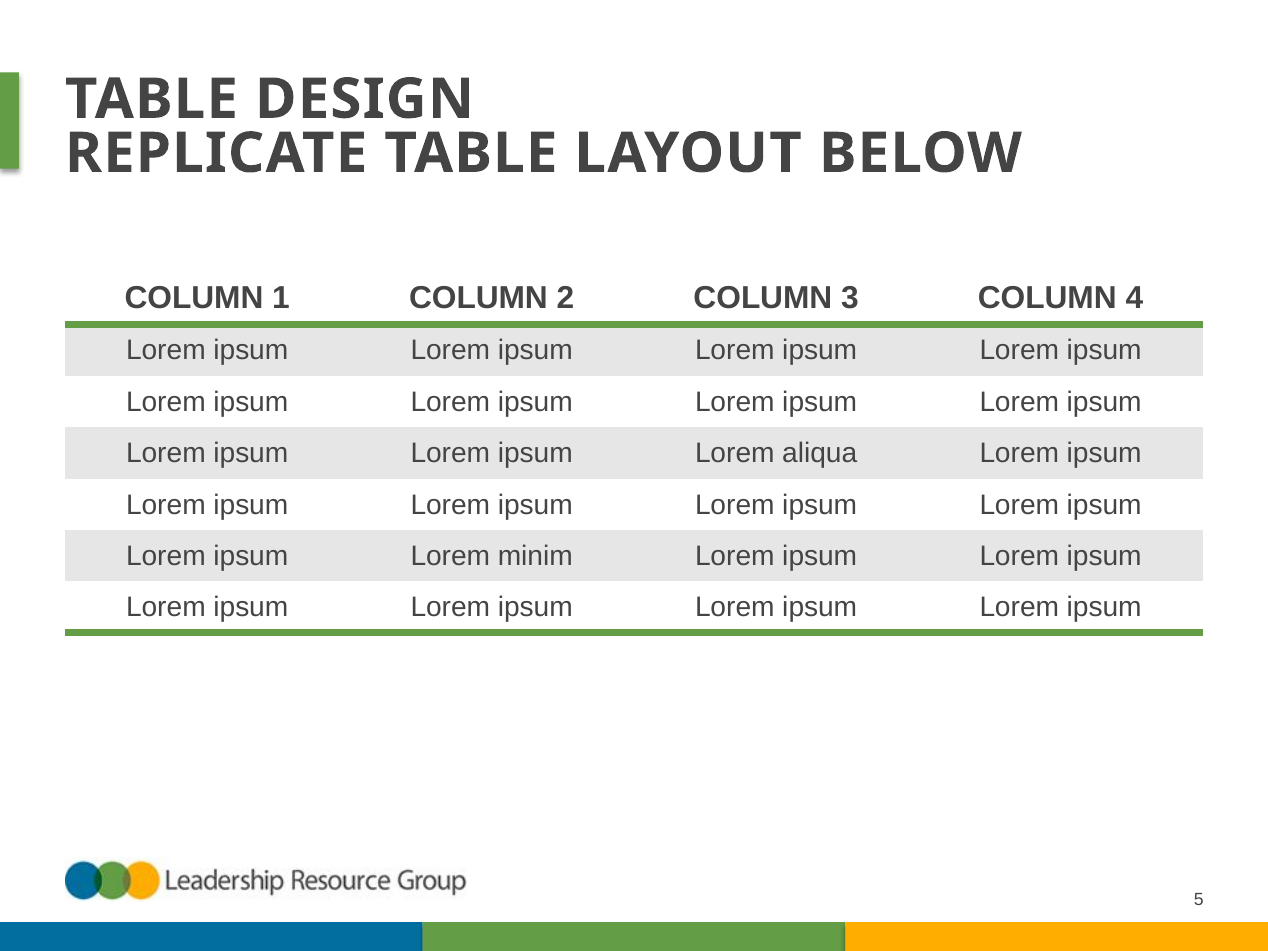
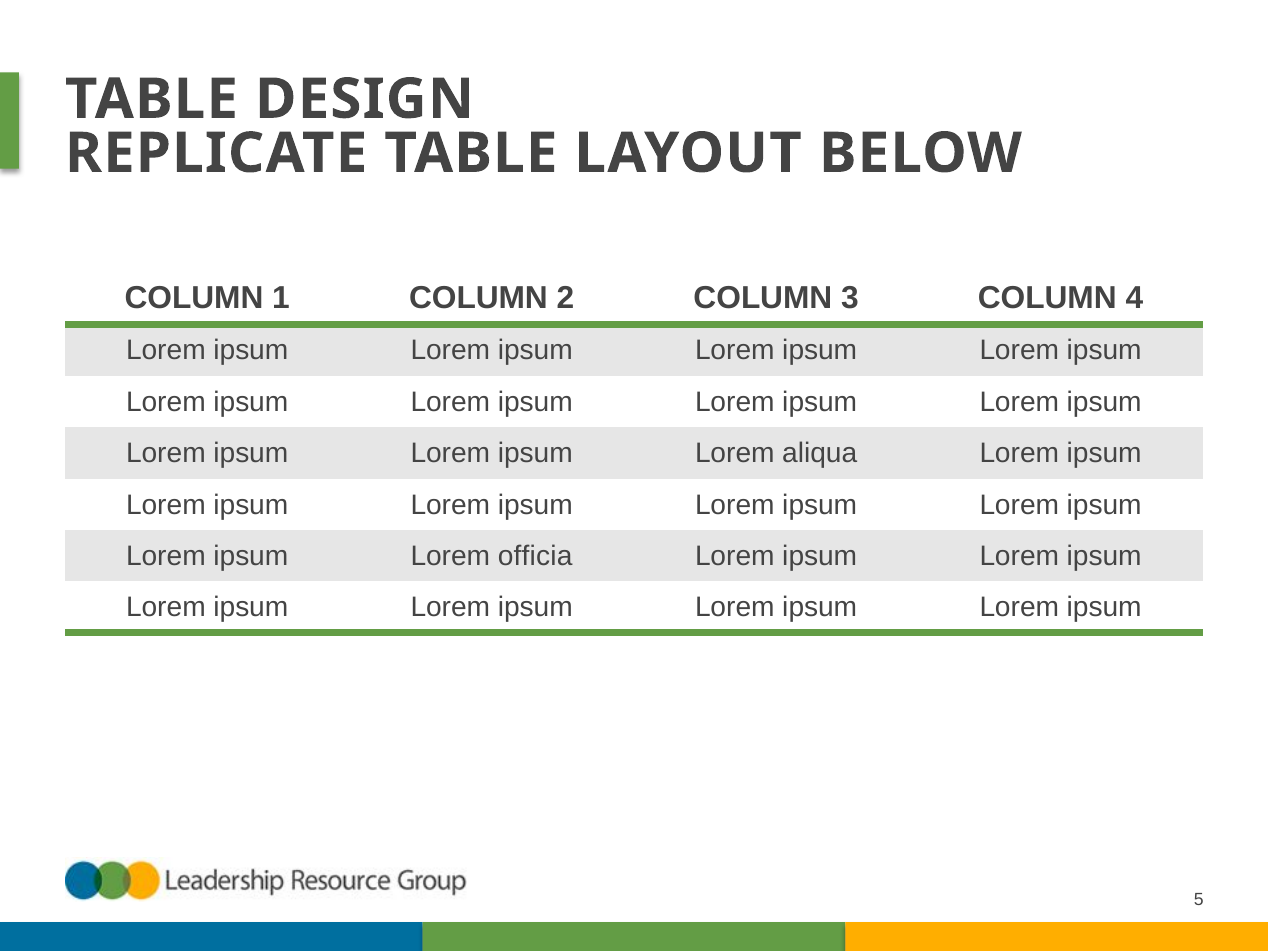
minim: minim -> officia (535, 556)
